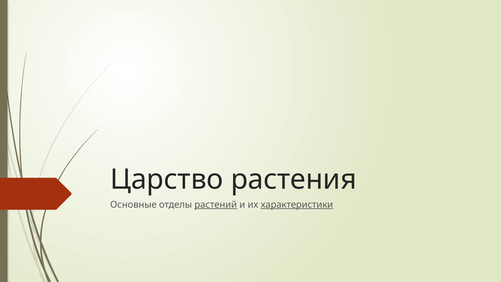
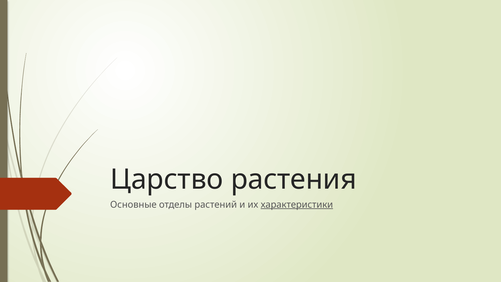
растений underline: present -> none (216, 204)
